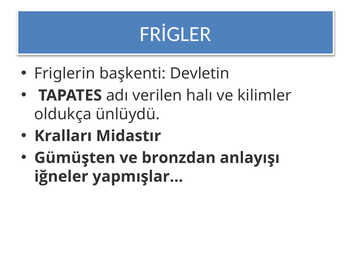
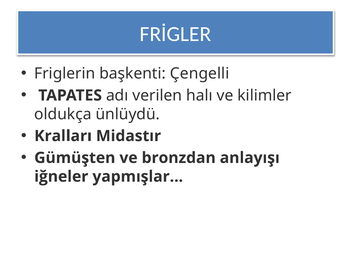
Devletin: Devletin -> Çengelli (200, 74)
